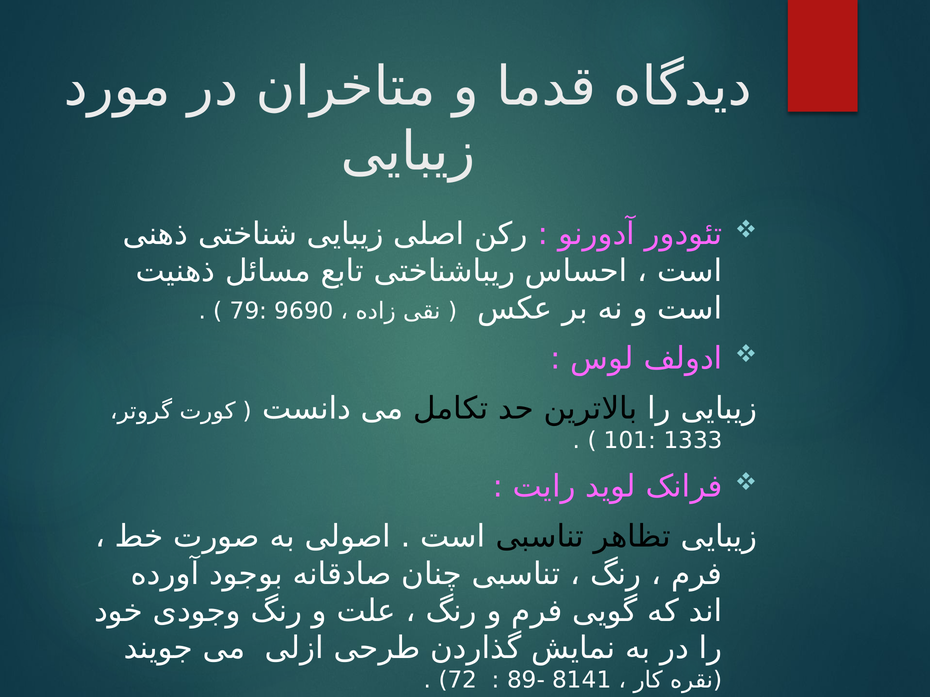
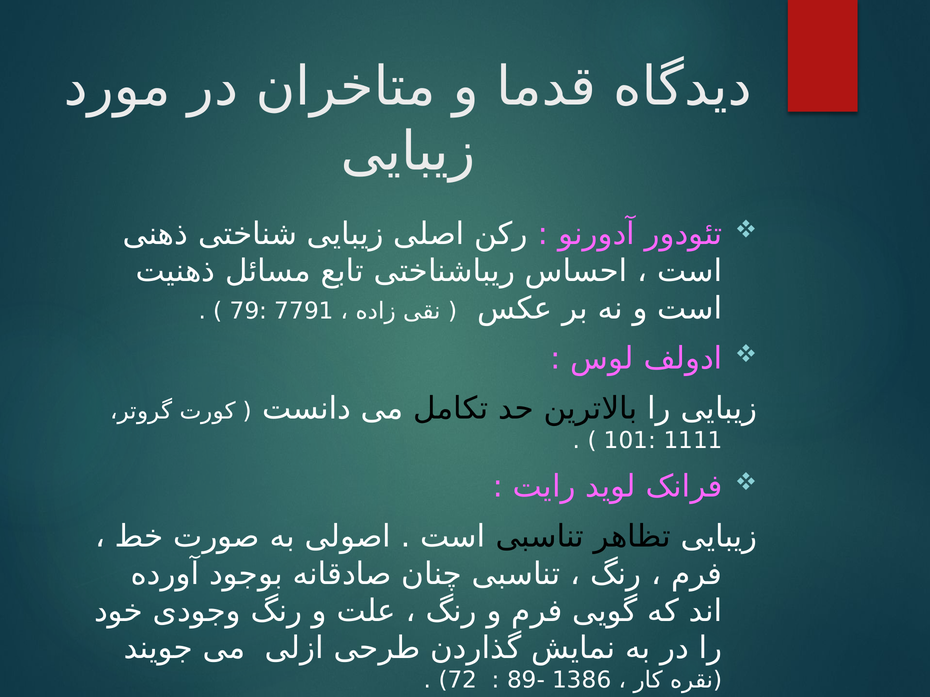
9690: 9690 -> 7791 (304, 311)
1333: 1333 -> 1111 (693, 441)
8141: 8141 -> 1386 (582, 681)
